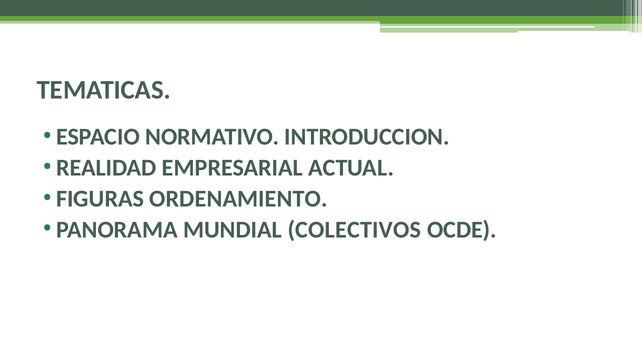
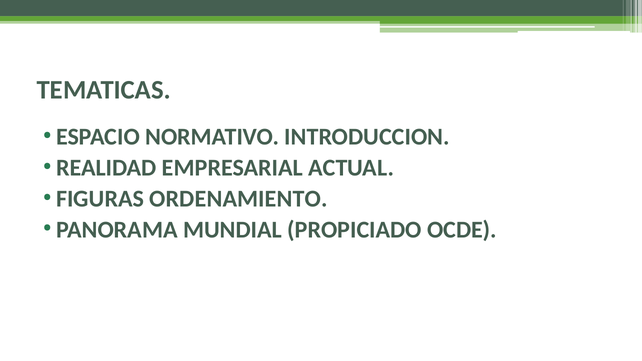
COLECTIVOS: COLECTIVOS -> PROPICIADO (355, 230)
